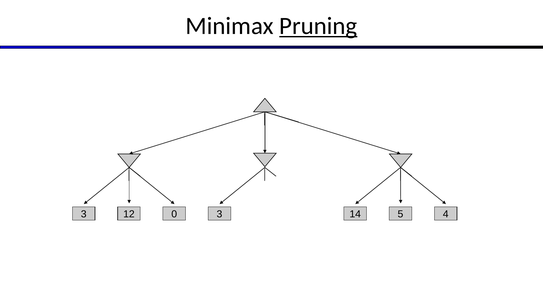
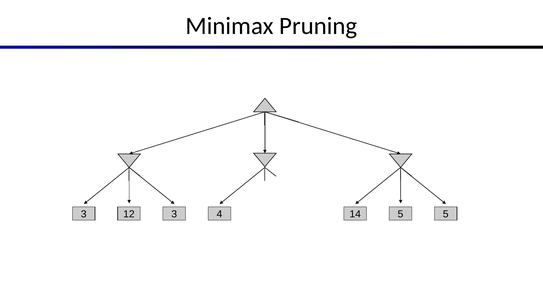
Pruning underline: present -> none (318, 26)
12 0: 0 -> 3 (174, 215)
3 3: 3 -> 4 (219, 215)
5 4: 4 -> 5 (446, 215)
